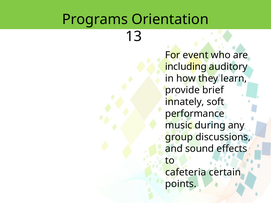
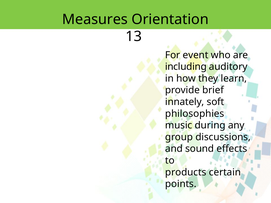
Programs: Programs -> Measures (95, 19)
performance: performance -> philosophies (195, 114)
cafeteria: cafeteria -> products (186, 172)
